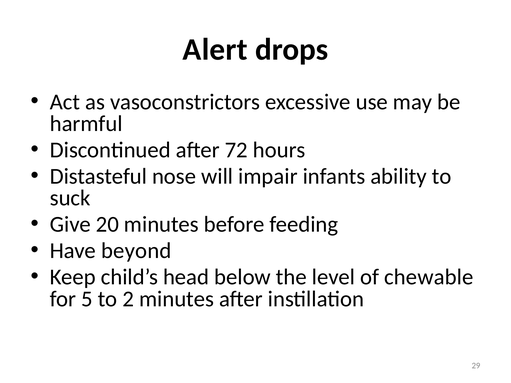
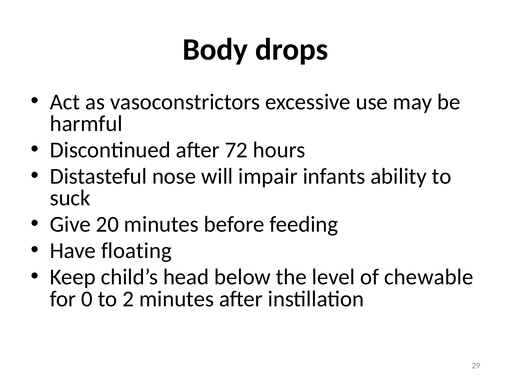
Alert: Alert -> Body (215, 49)
beyond: beyond -> floating (136, 251)
5: 5 -> 0 (87, 299)
